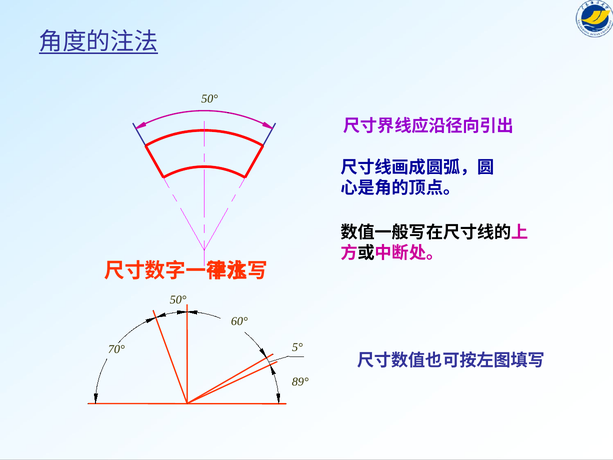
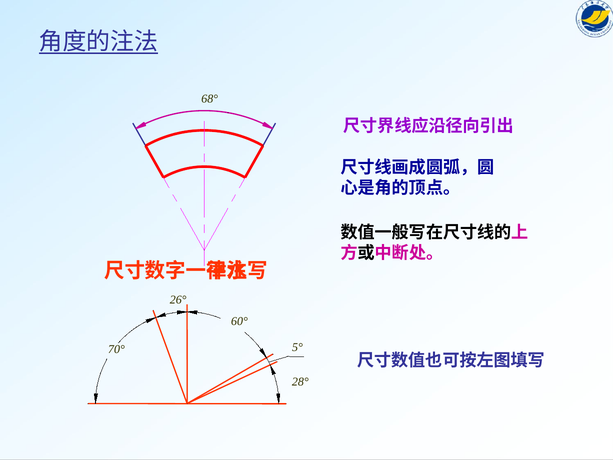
50°: 50° -> 68° (210, 99)
50°: 50° -> 26° (178, 300)
89°: 89° -> 28° (300, 381)
